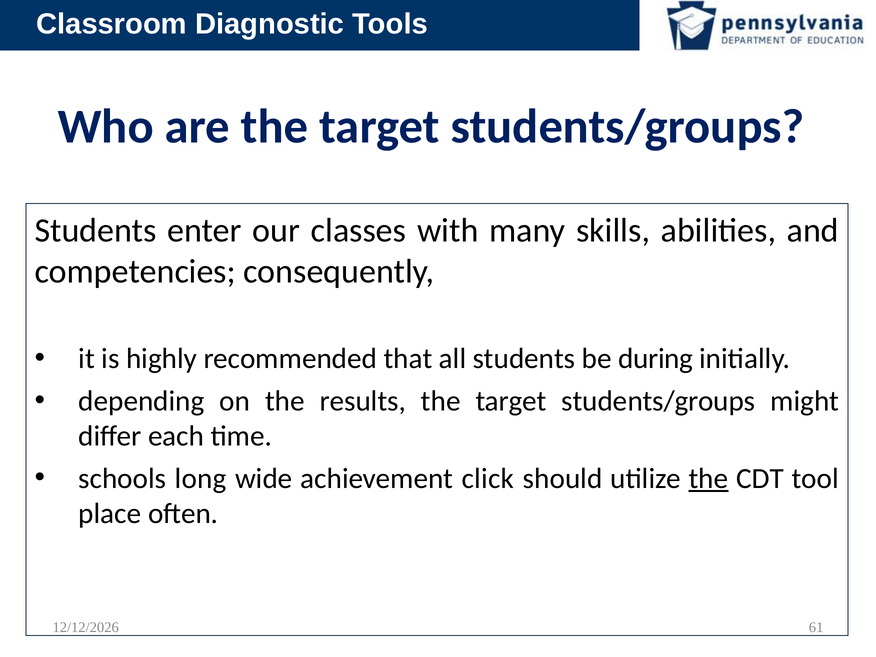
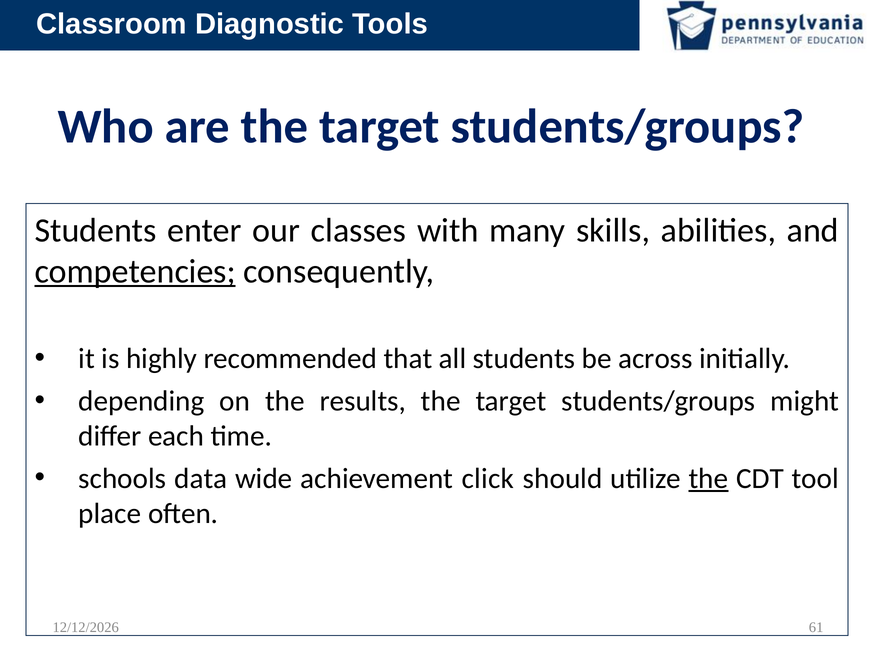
competencies underline: none -> present (135, 271)
during: during -> across (655, 359)
long: long -> data (201, 478)
